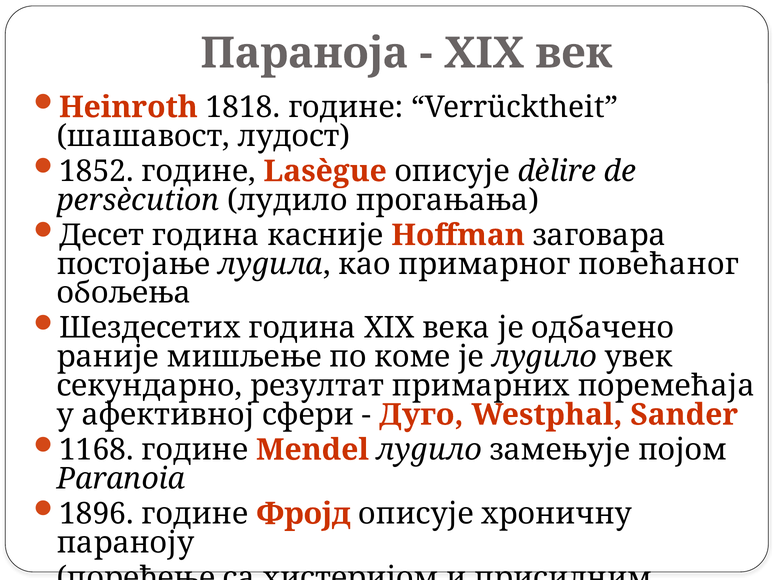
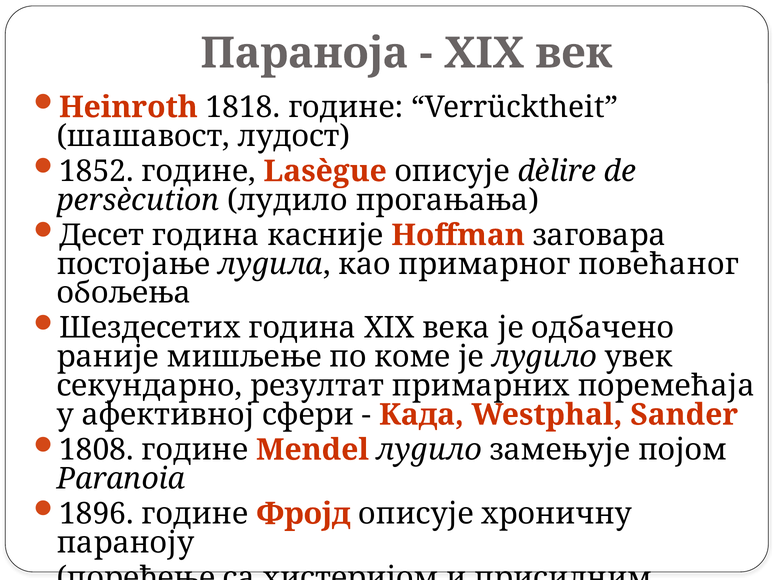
Дуго: Дуго -> Када (421, 415)
1168: 1168 -> 1808 (96, 450)
